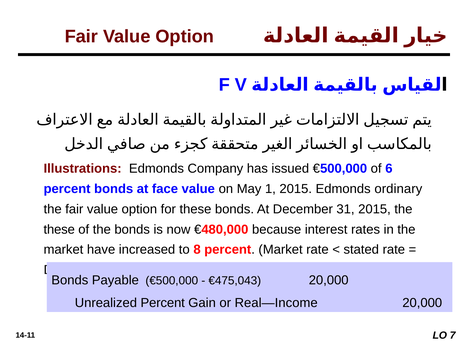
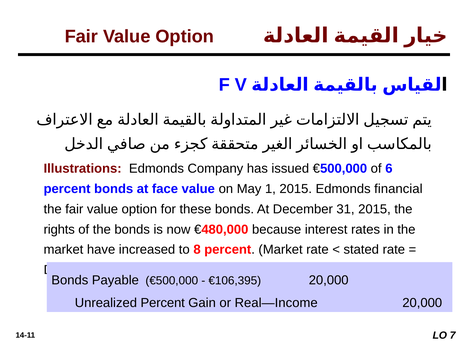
ordinary: ordinary -> financial (398, 189)
these: these -> rights (59, 229)
€475,043: €475,043 -> €106,395 (235, 281)
